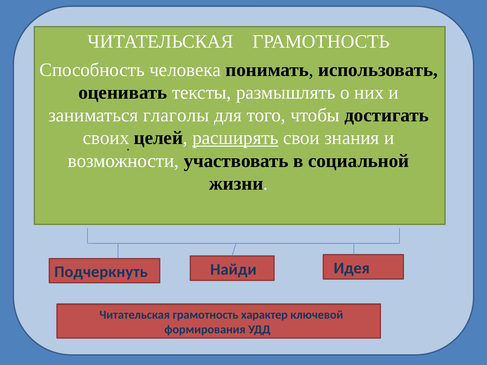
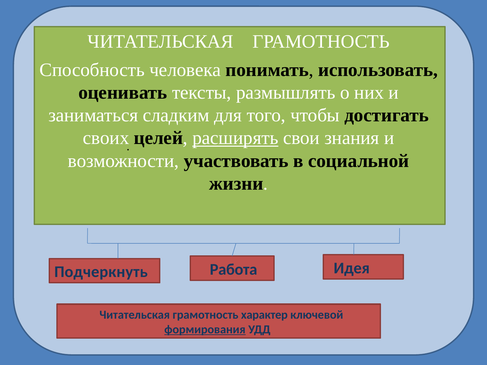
глаголы: глаголы -> сладким (176, 115)
Найди: Найди -> Работа (234, 270)
формирования underline: none -> present (205, 330)
